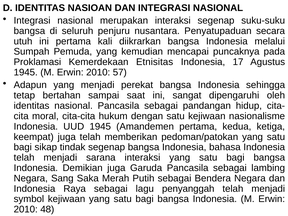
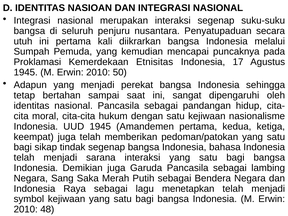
57: 57 -> 50 (120, 72)
penyanggah: penyanggah -> menetapkan (188, 189)
